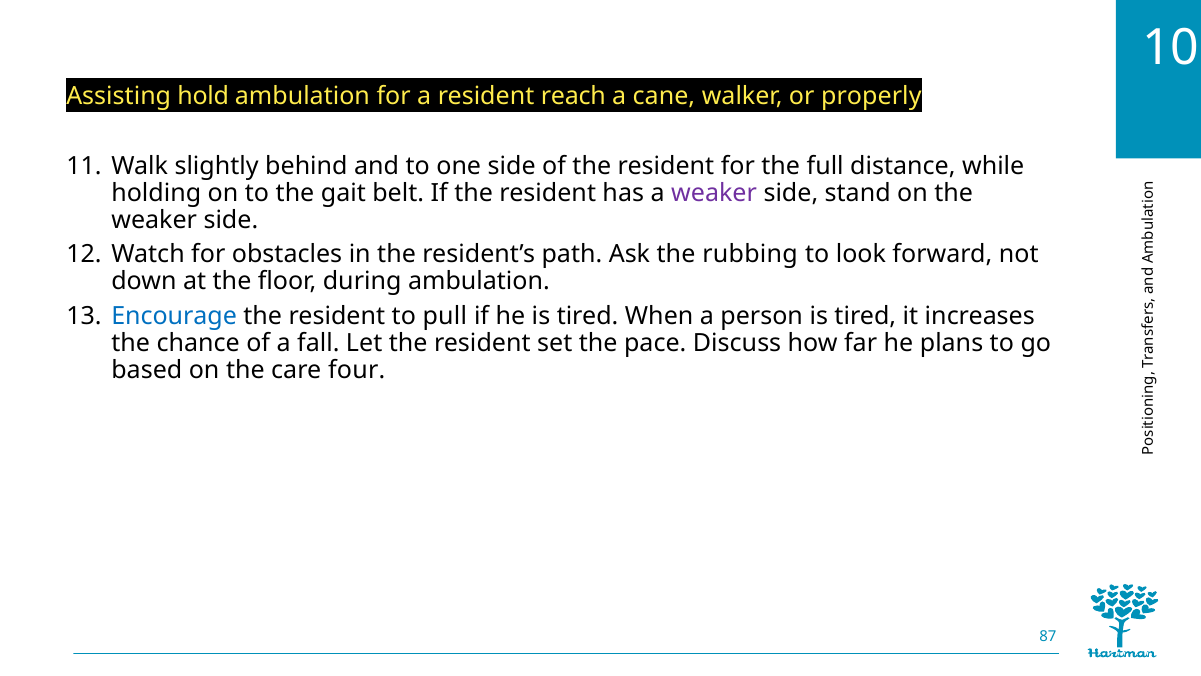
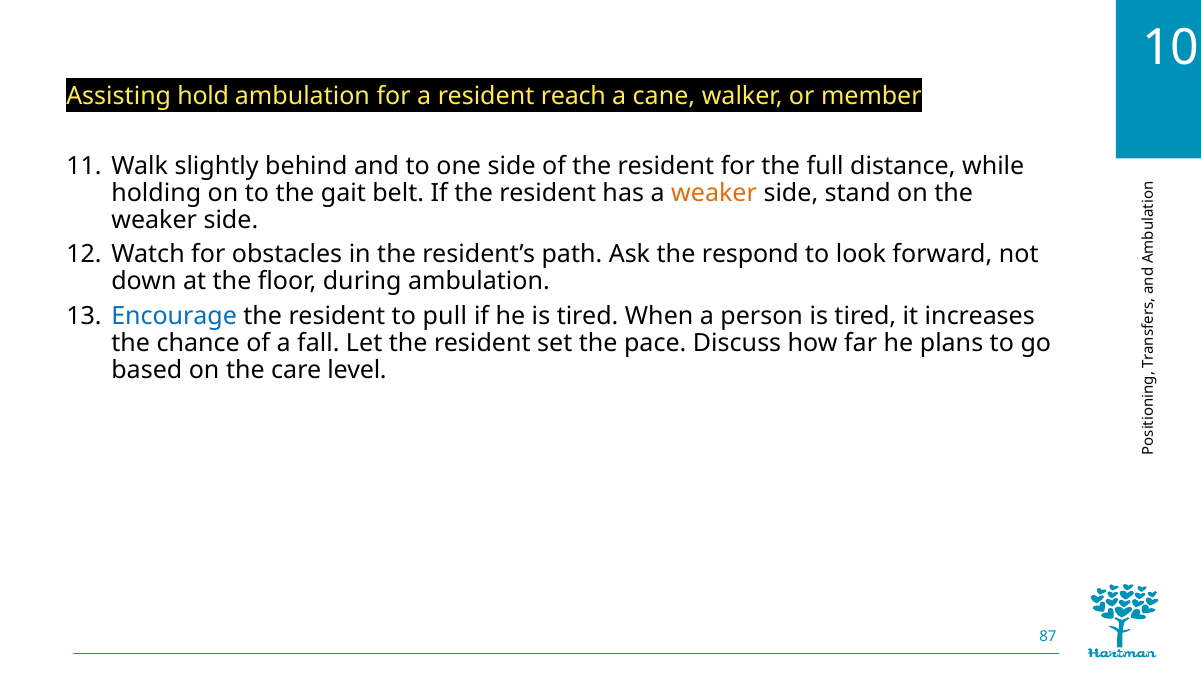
properly: properly -> member (871, 97)
weaker colour: purple -> orange (714, 193)
rubbing: rubbing -> respond (750, 254)
four: four -> level (357, 370)
